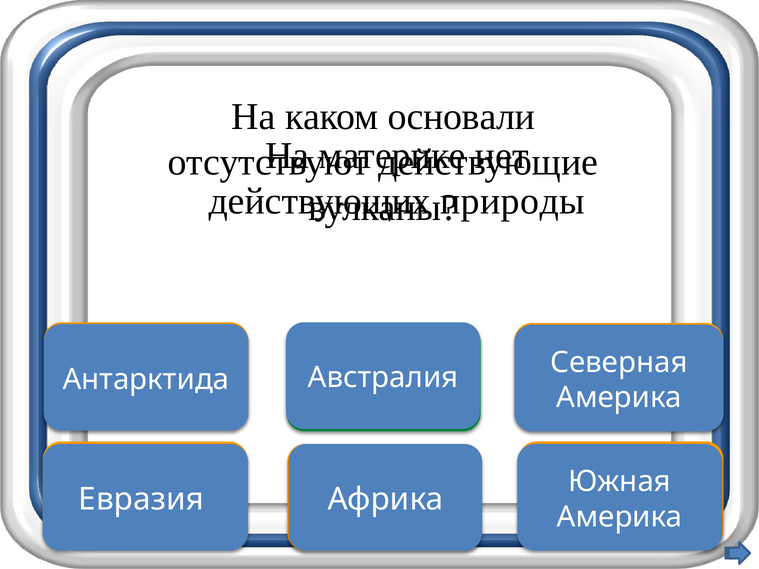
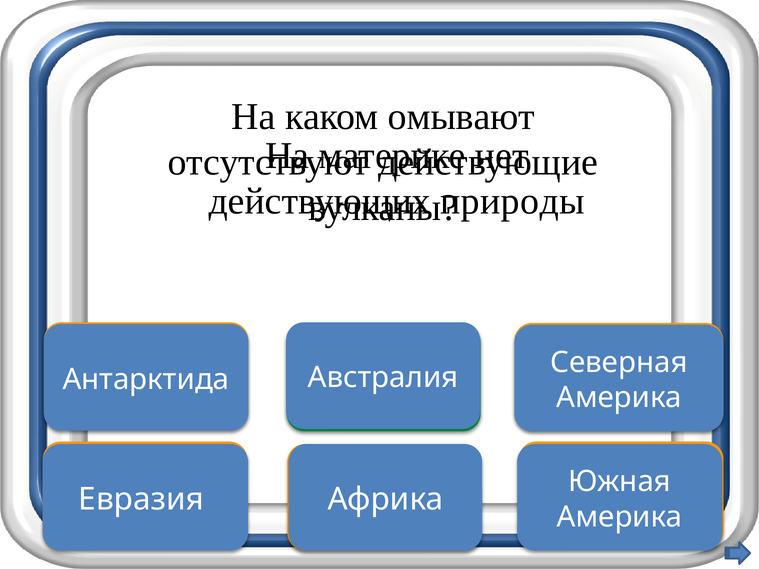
основали: основали -> омывают (461, 117)
